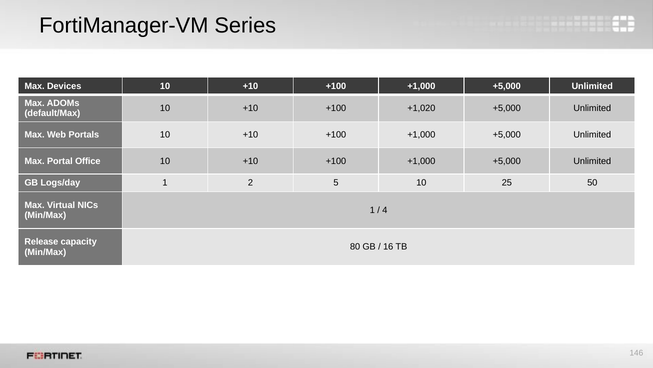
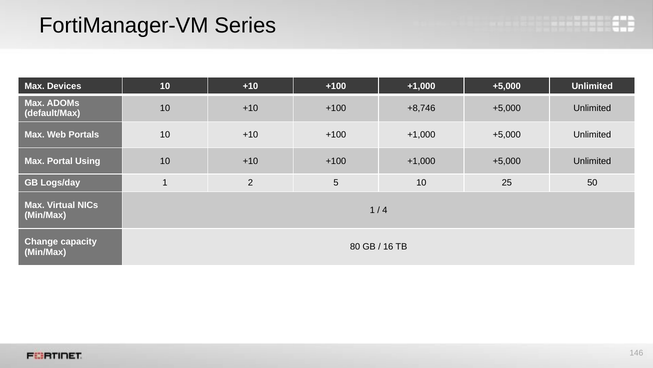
+1,020: +1,020 -> +8,746 (421, 108)
Office: Office -> Using (88, 161)
Release: Release -> Change (41, 241)
